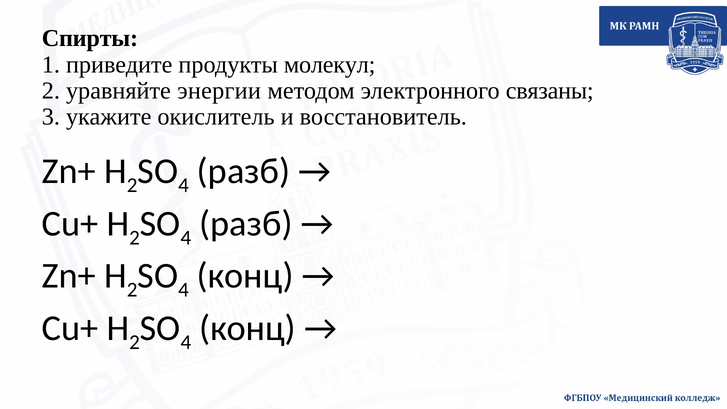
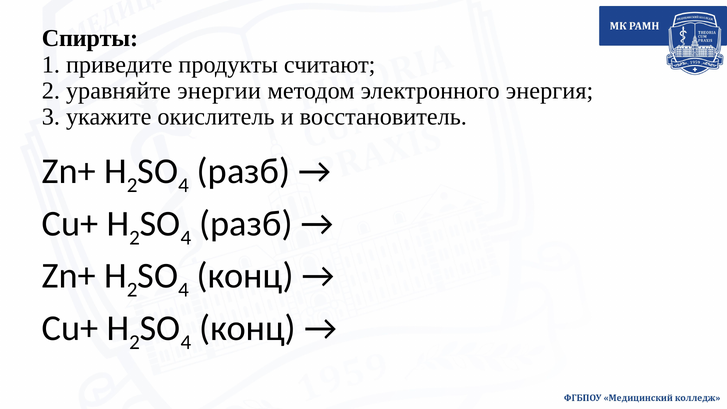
молекул: молекул -> считают (330, 65)
связаны: связаны -> энергия (550, 91)
